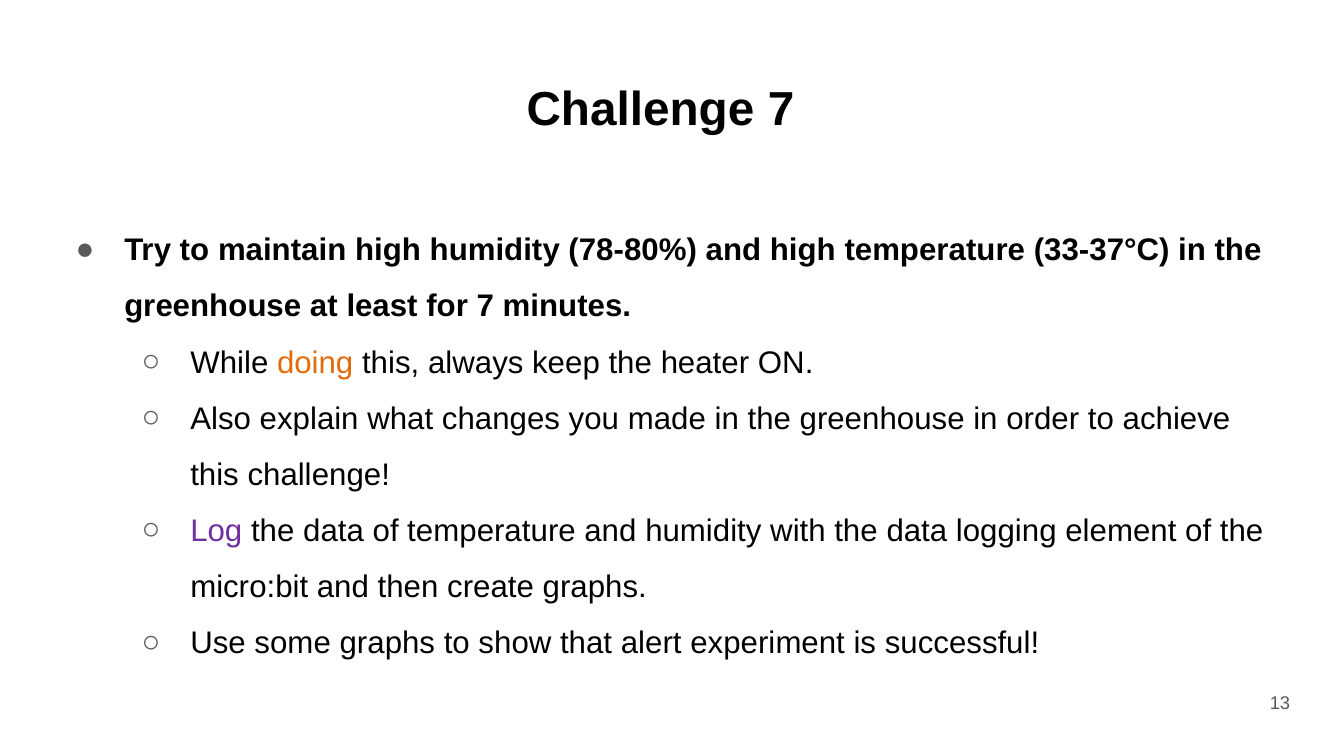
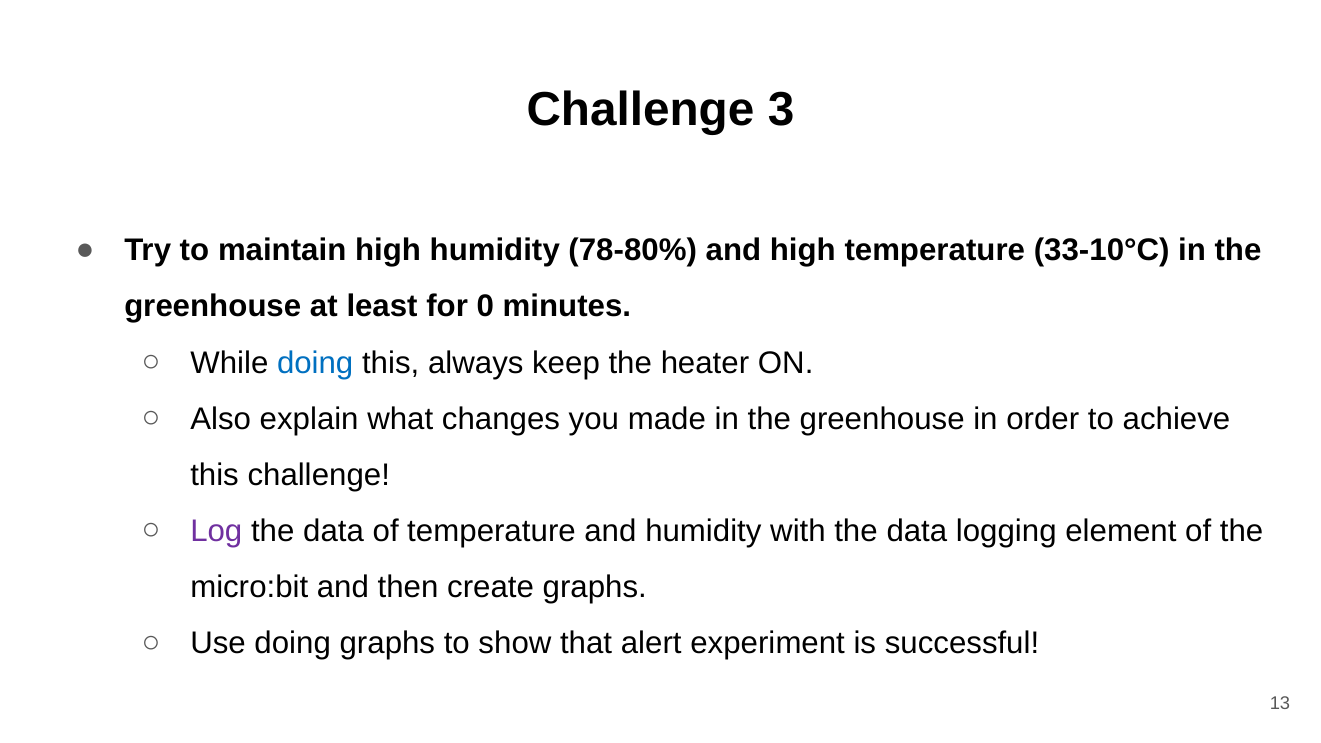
Challenge 7: 7 -> 3 (781, 109)
33-37°C: 33-37°C -> 33-10°C (1102, 251)
for 7: 7 -> 0 (485, 307)
doing colour: orange -> blue (315, 363)
Use some: some -> doing (293, 644)
